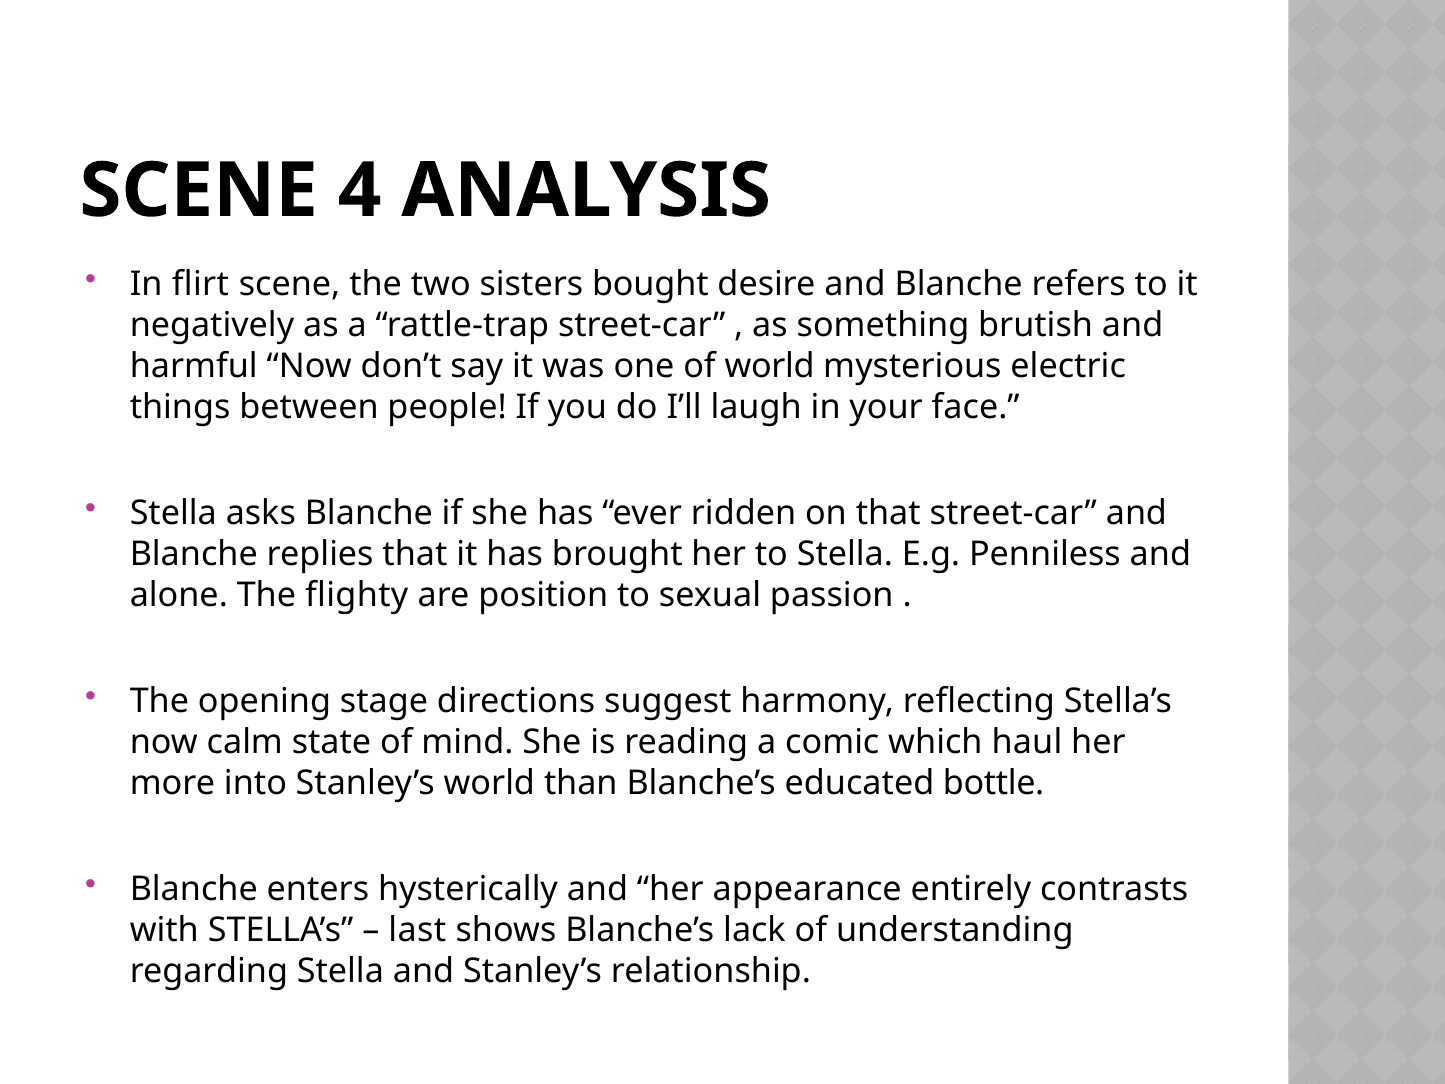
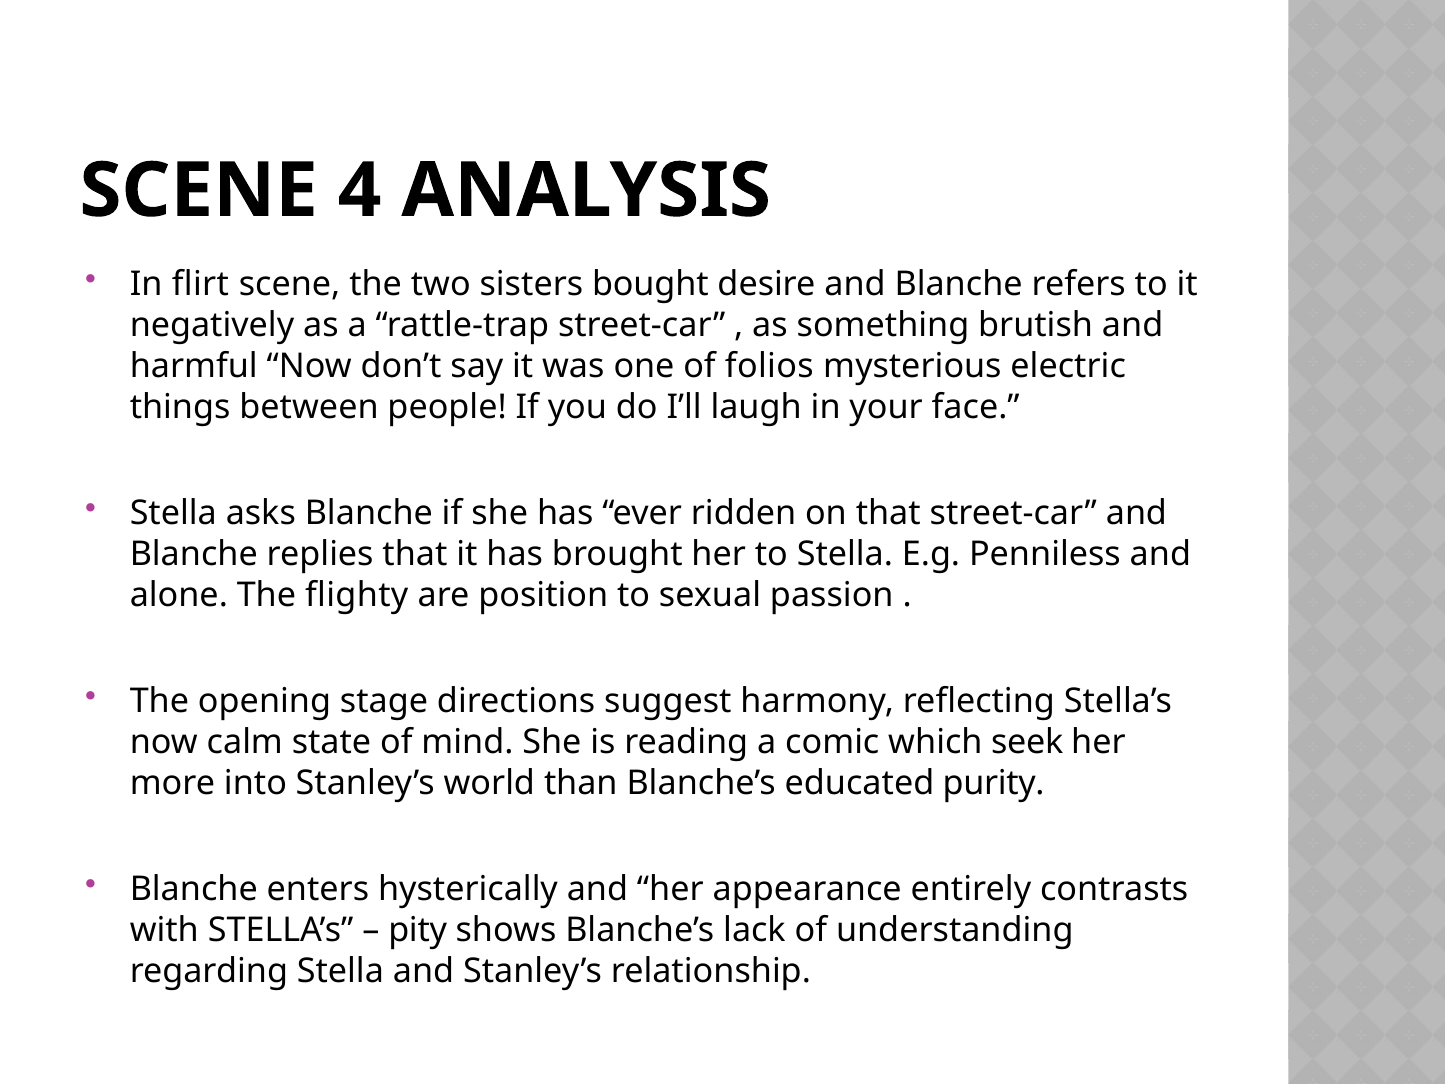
of world: world -> folios (769, 366)
haul: haul -> seek (1027, 742)
bottle: bottle -> purity (994, 783)
last: last -> pity (418, 930)
